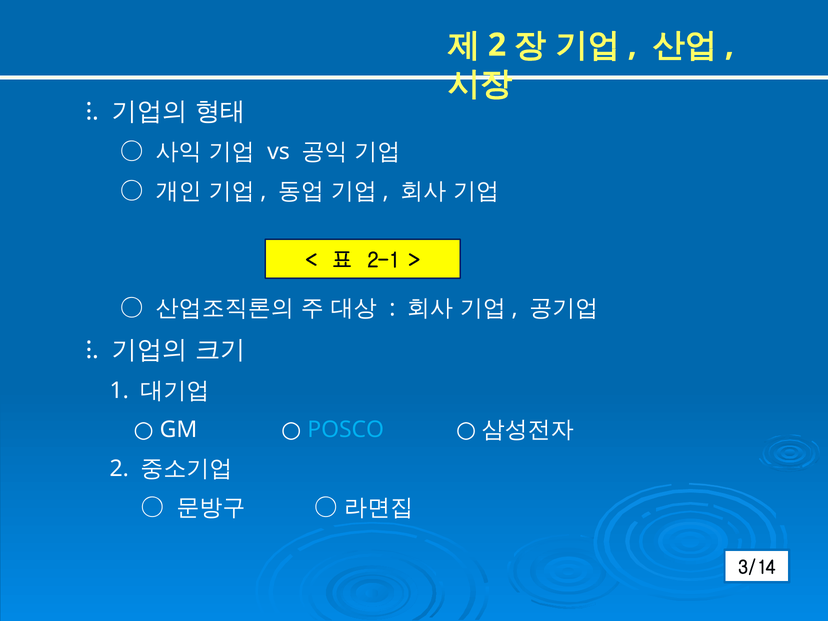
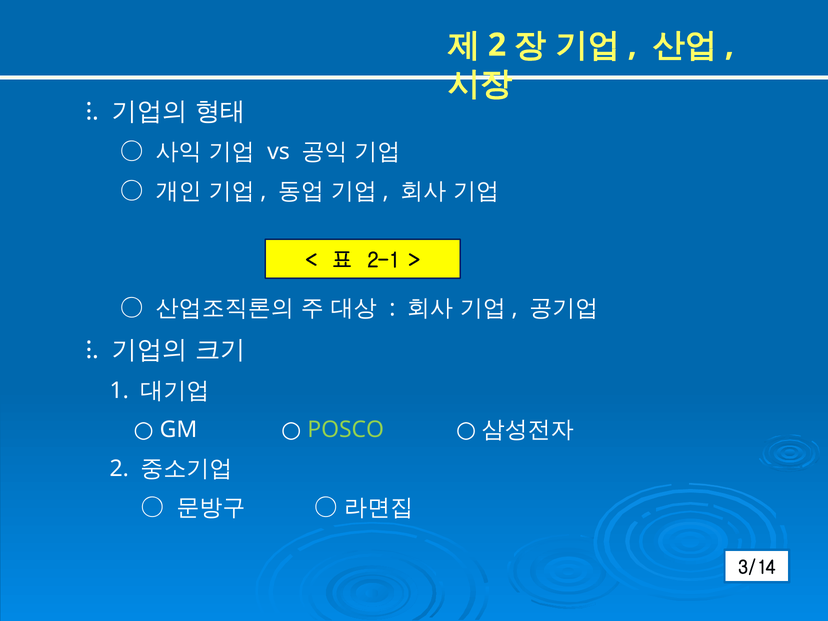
POSCO colour: light blue -> light green (346, 430)
